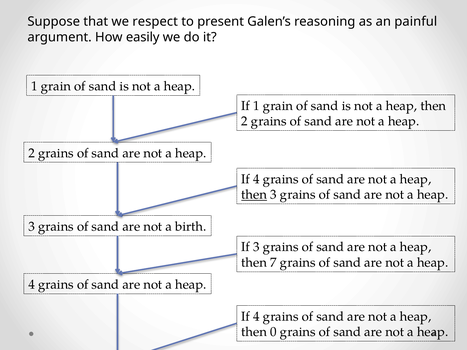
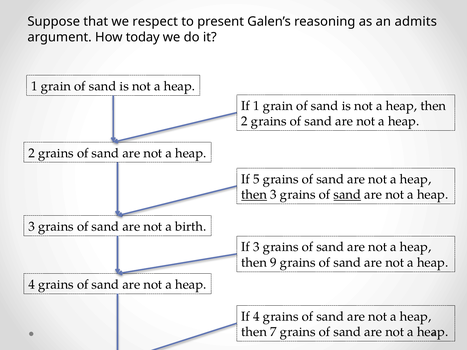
painful: painful -> admits (416, 22)
easily: easily -> today (143, 37)
4: 4 -> 5 (256, 179)
sand underline: none -> present (347, 195)
7: 7 -> 9 (274, 263)
0: 0 -> 7 (274, 332)
